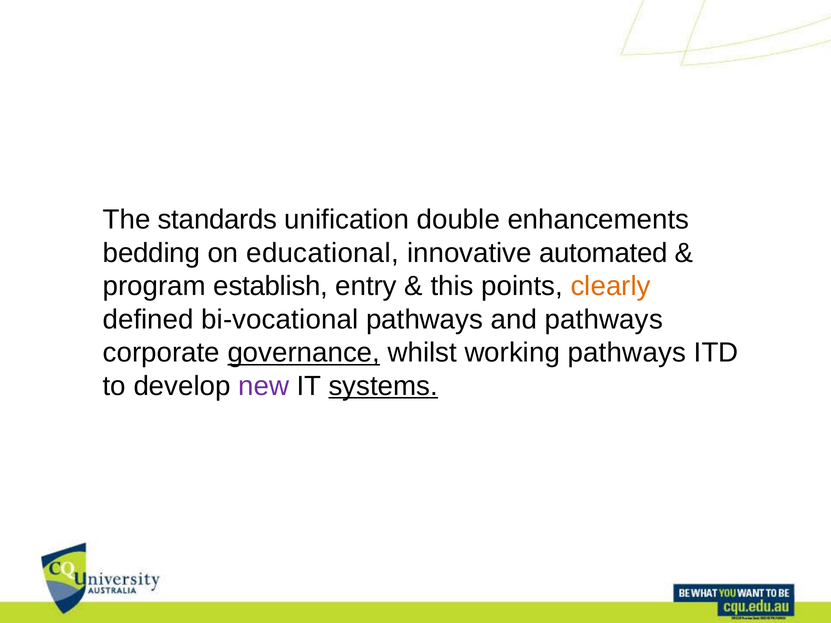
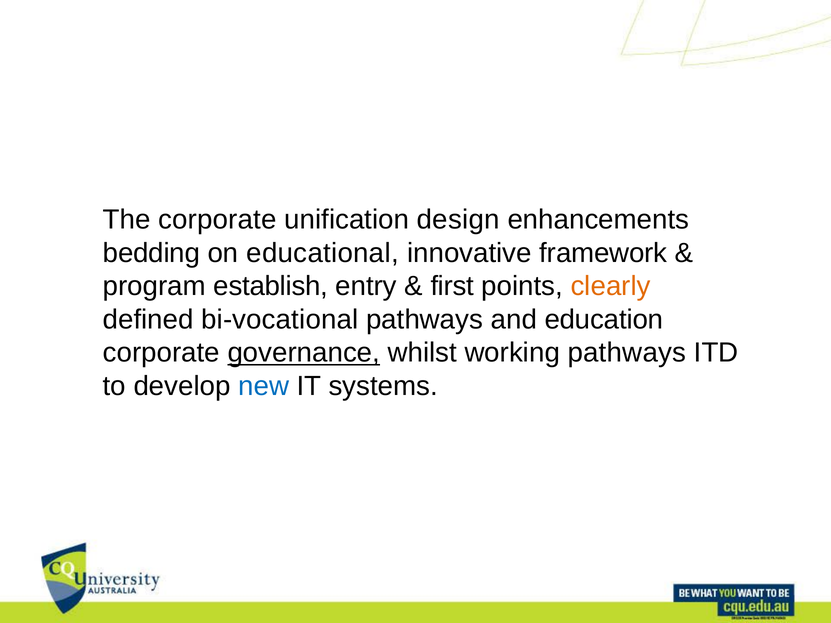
The standards: standards -> corporate (217, 220)
double: double -> design (458, 220)
automated: automated -> framework (603, 253)
this: this -> first (452, 286)
and pathways: pathways -> education (604, 320)
new colour: purple -> blue (264, 386)
systems underline: present -> none (383, 386)
